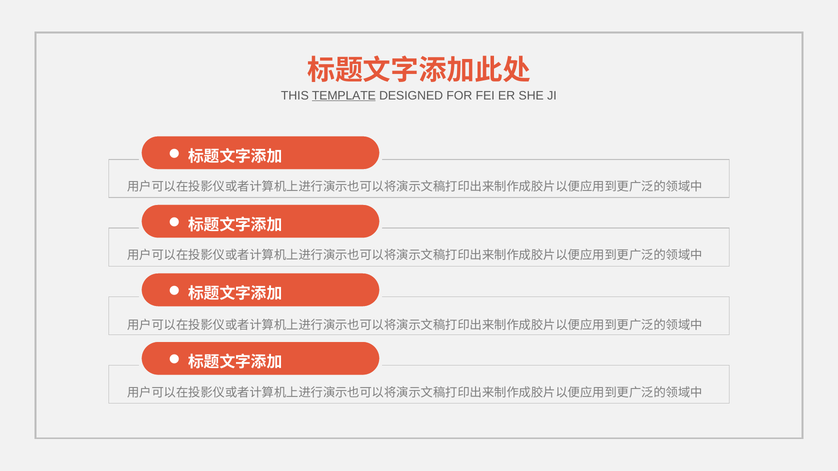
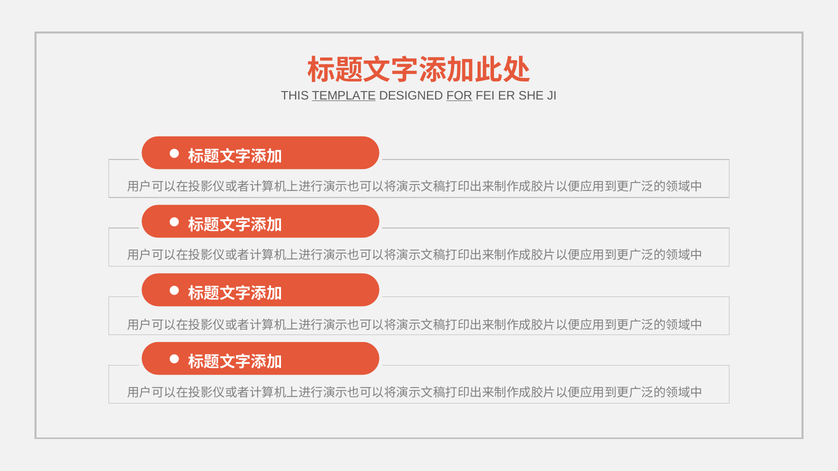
FOR underline: none -> present (459, 96)
